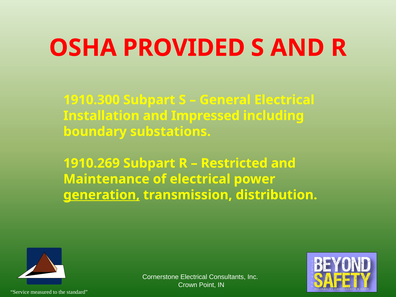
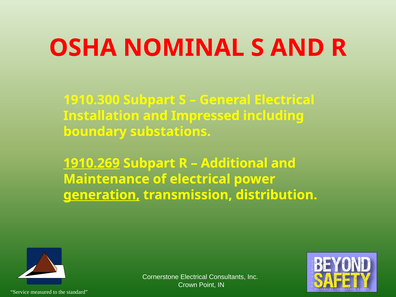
PROVIDED: PROVIDED -> NOMINAL (184, 48)
1910.269 underline: none -> present (92, 163)
Restricted: Restricted -> Additional (234, 163)
